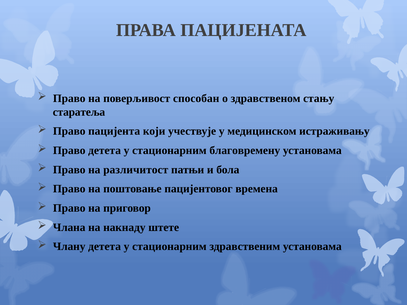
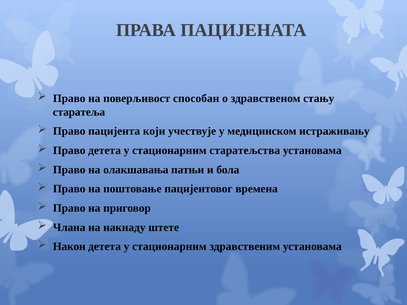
благовремену: благовремену -> старатељства (245, 151)
различитост: различитост -> олакшавања (136, 170)
Члану: Члану -> Након (69, 247)
